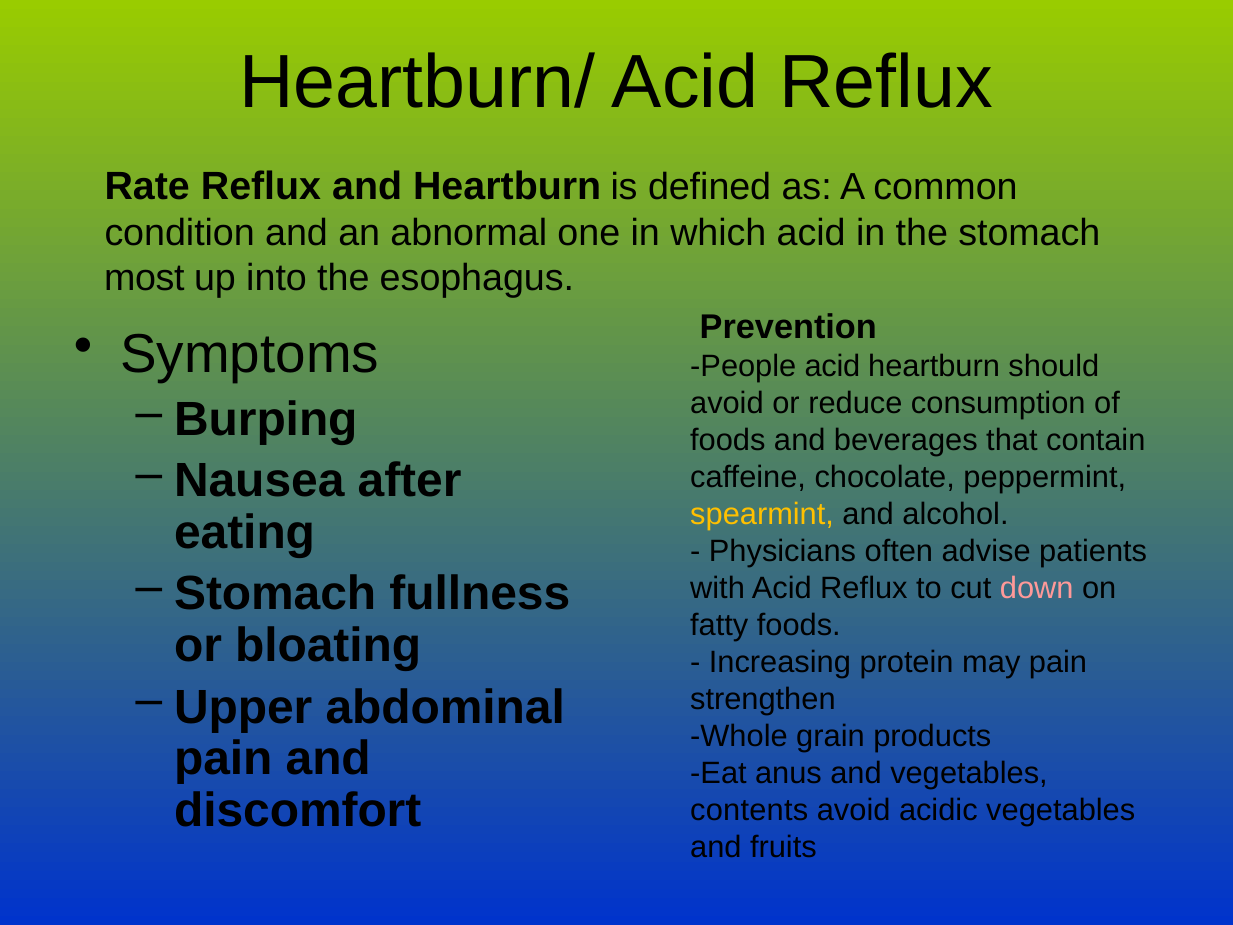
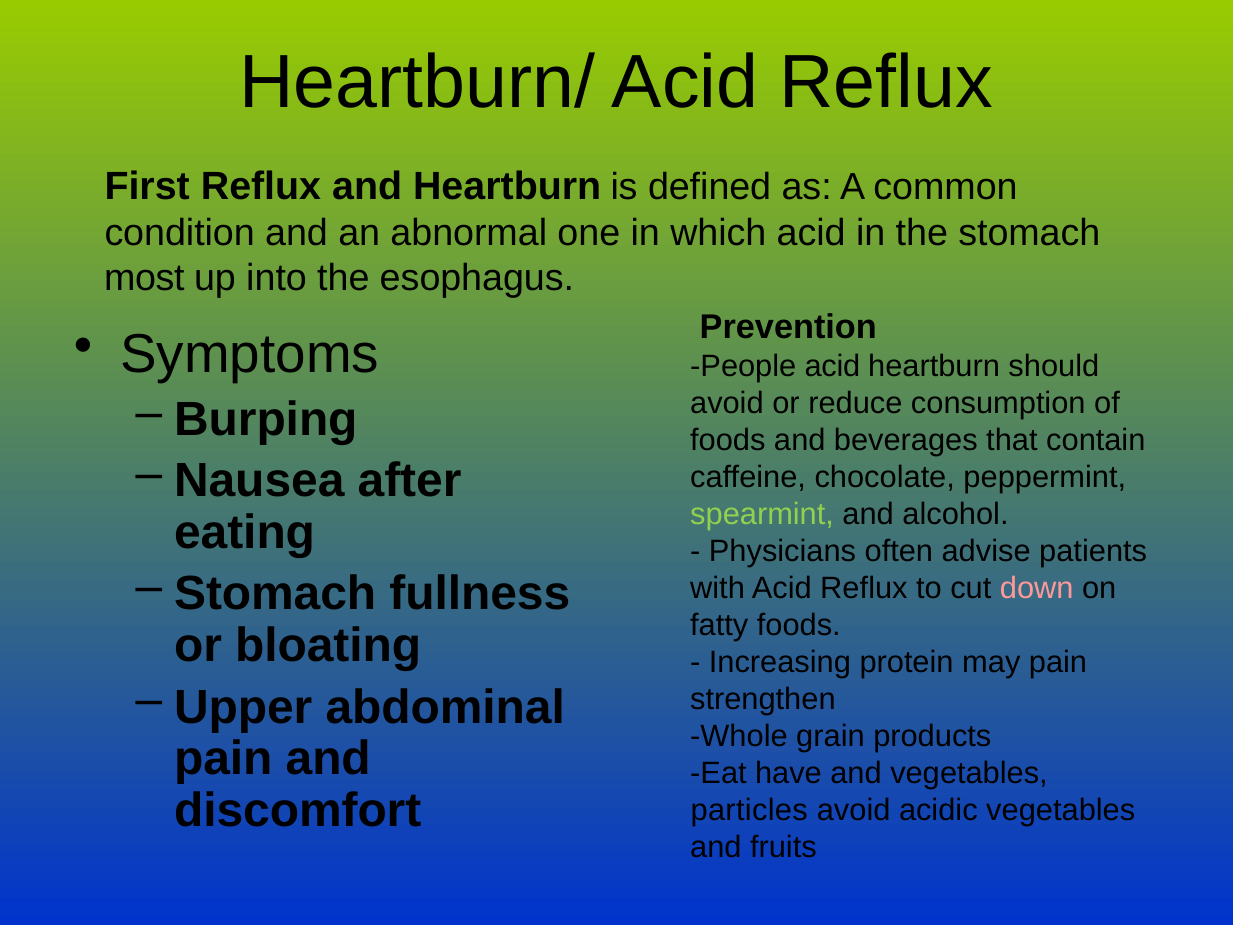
Rate: Rate -> First (147, 187)
spearmint colour: yellow -> light green (762, 514)
anus: anus -> have (788, 773)
contents: contents -> particles (749, 810)
